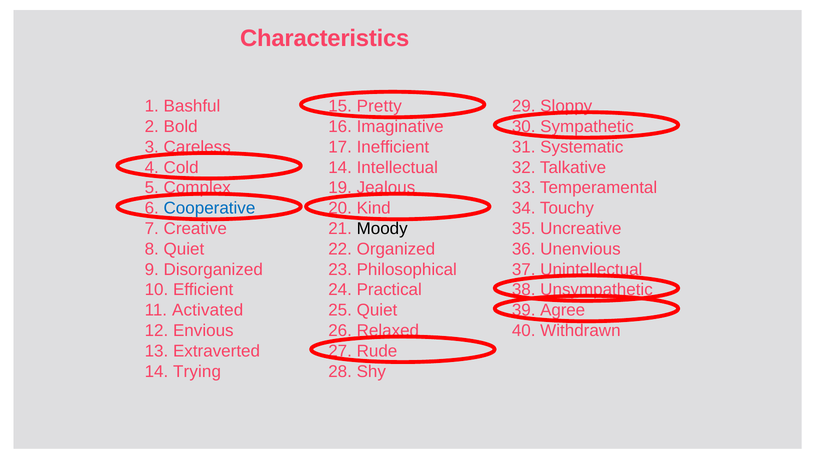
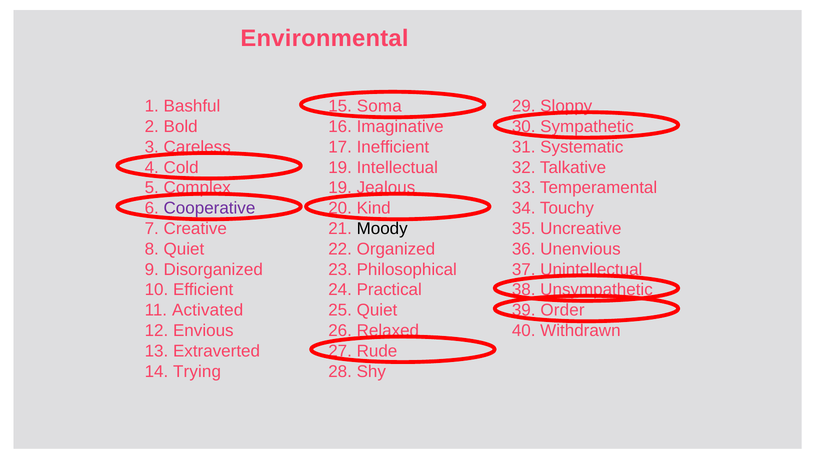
Characteristics: Characteristics -> Environmental (324, 38)
Pretty: Pretty -> Soma (379, 106)
Cold 14: 14 -> 19 (340, 167)
Cooperative colour: blue -> purple (209, 208)
Agree: Agree -> Order (563, 310)
